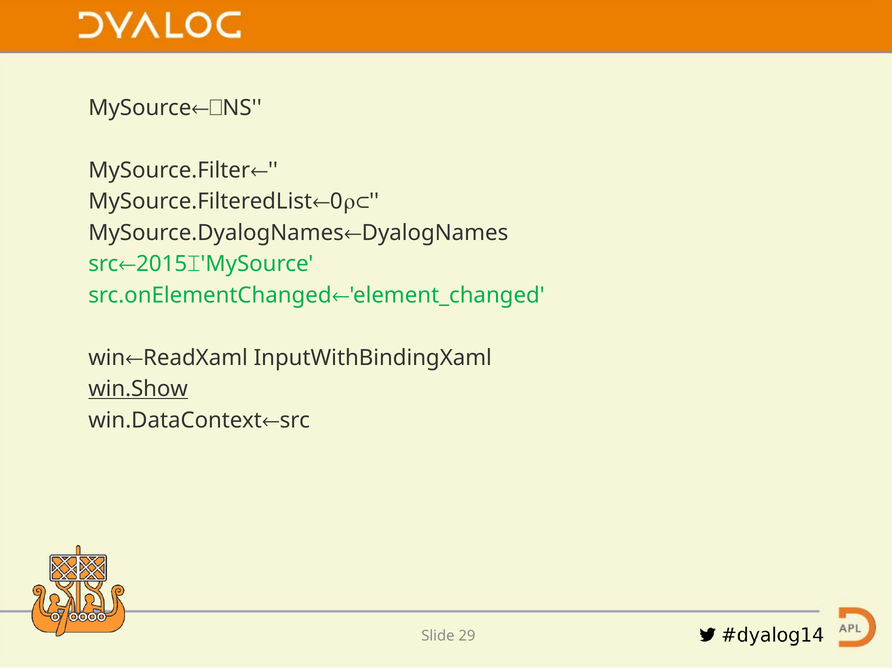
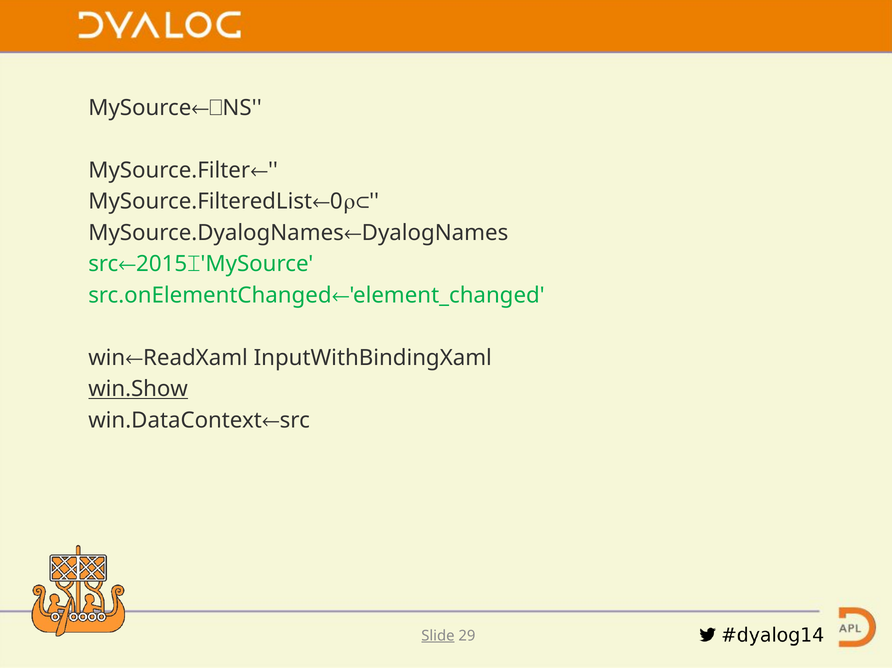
Slide underline: none -> present (438, 636)
